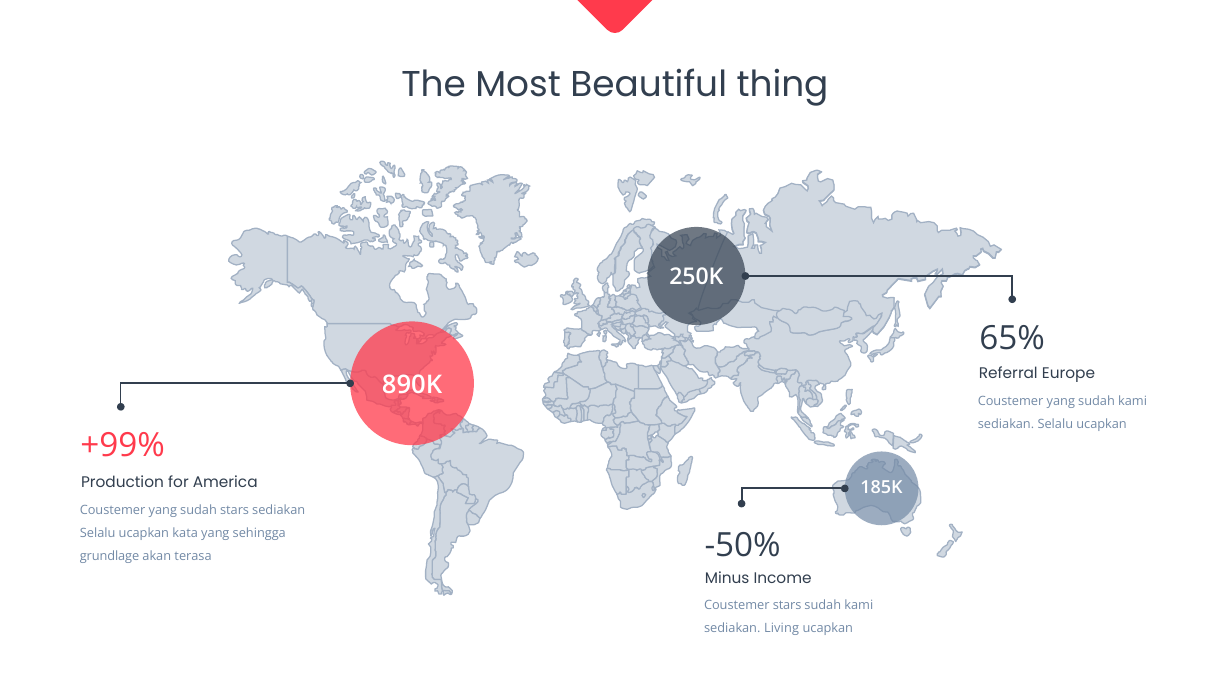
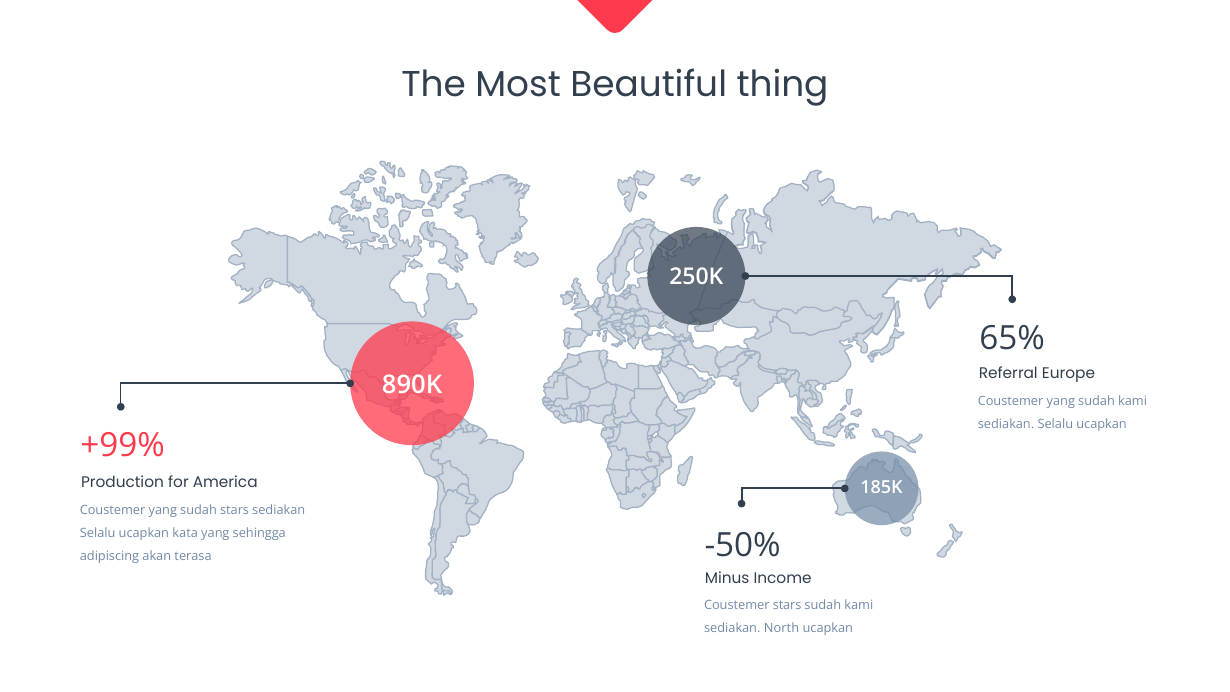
grundlage: grundlage -> adipiscing (110, 556)
Living: Living -> North (782, 629)
